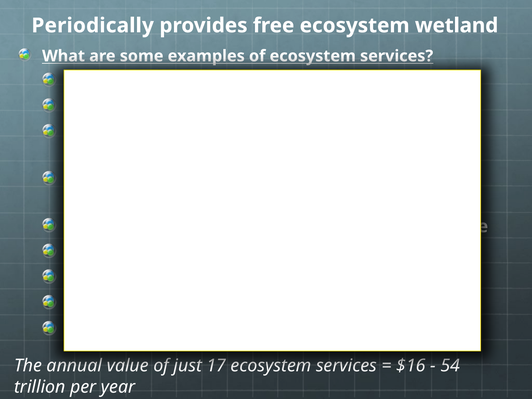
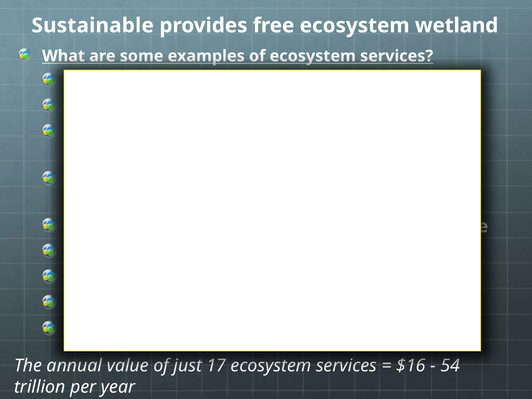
Periodically: Periodically -> Sustainable (93, 26)
